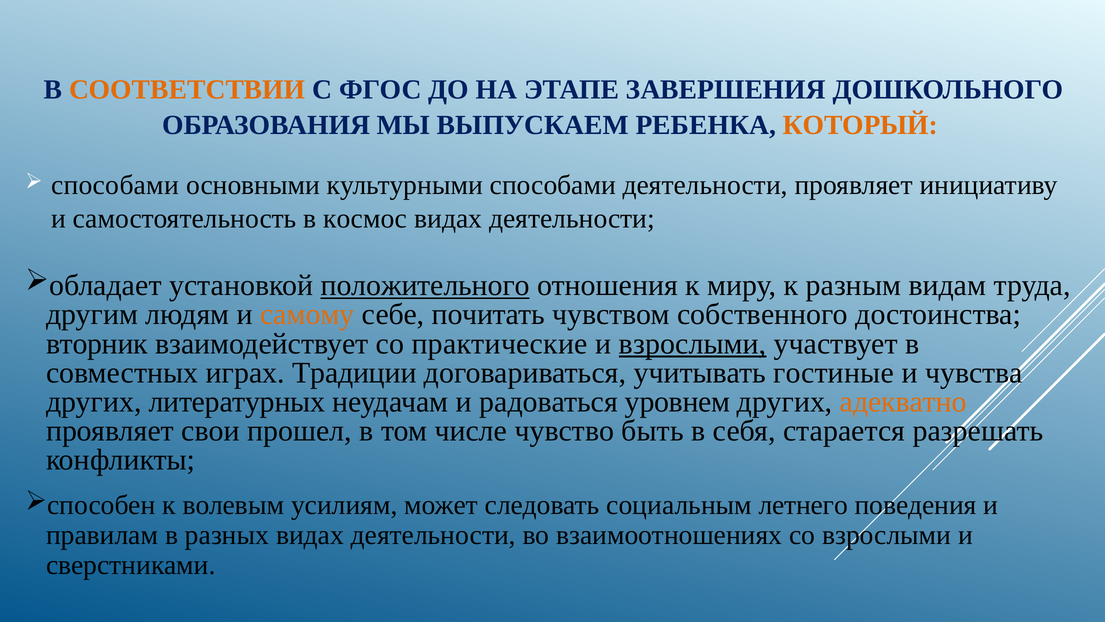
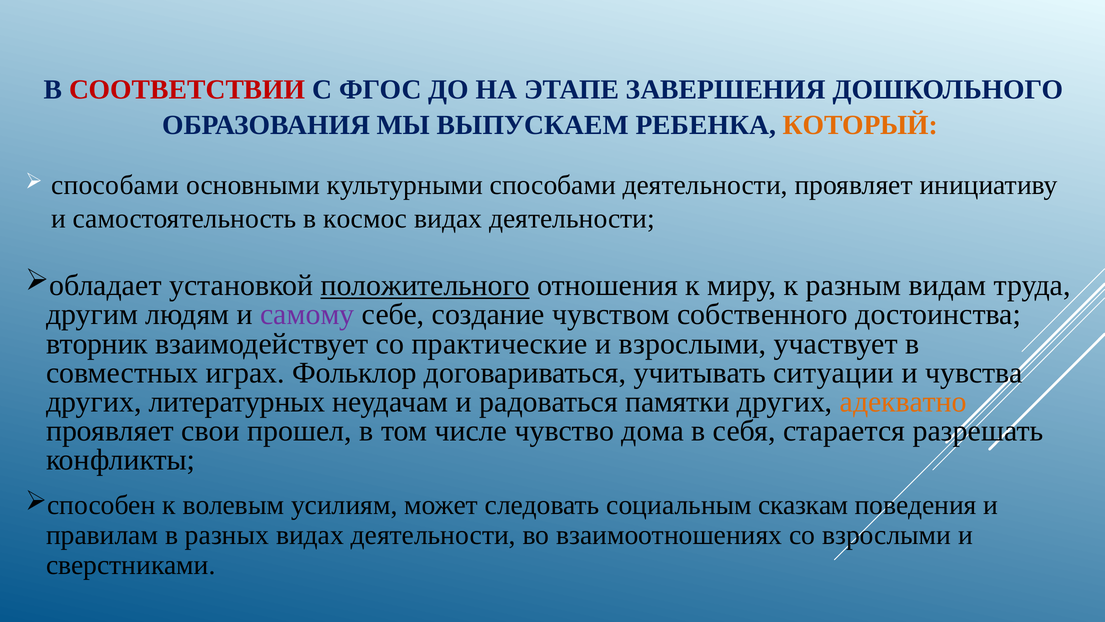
СООТВЕТСТВИИ colour: orange -> red (187, 89)
самому colour: orange -> purple (307, 314)
почитать: почитать -> создание (488, 314)
взрослыми underline: present -> none (693, 343)
Традиции: Традиции -> Фольклор (354, 372)
гостиные: гостиные -> ситуации (834, 372)
уровнем: уровнем -> памятки (678, 402)
быть: быть -> дома (653, 431)
летнего: летнего -> сказкам (803, 505)
